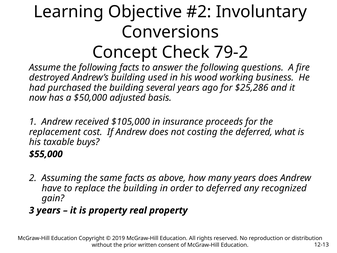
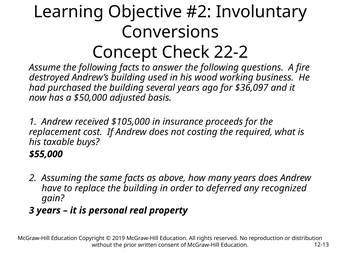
79-2: 79-2 -> 22-2 (231, 52)
$25,286: $25,286 -> $36,097 (252, 88)
the deferred: deferred -> required (254, 132)
is property: property -> personal (108, 210)
